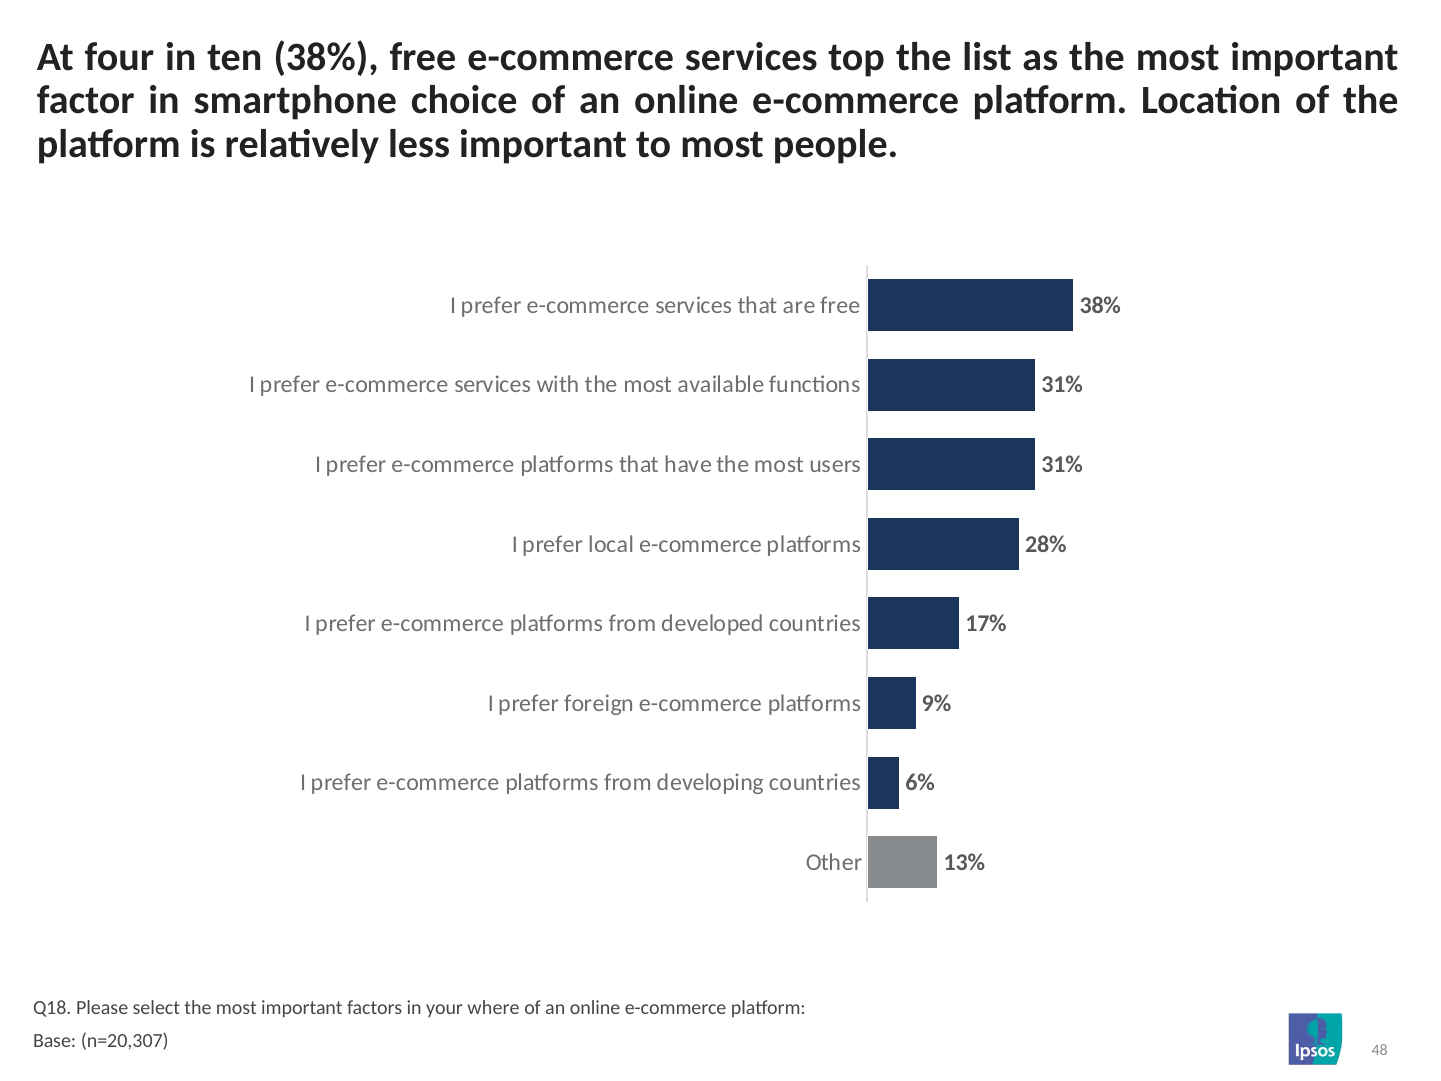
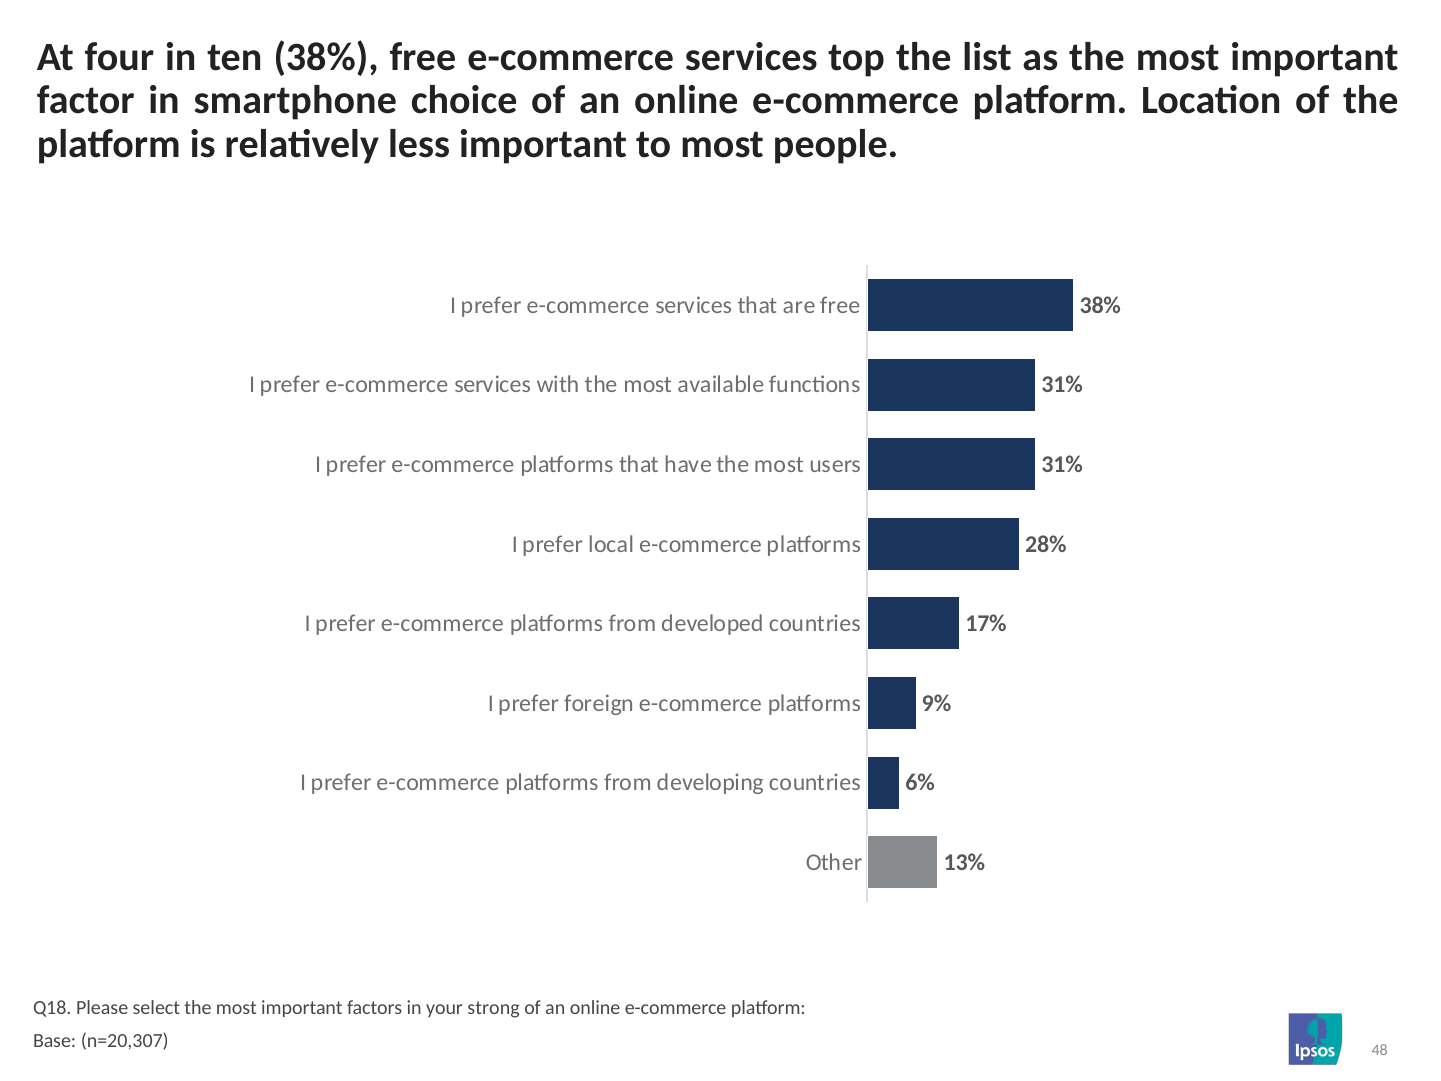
where: where -> strong (494, 1007)
